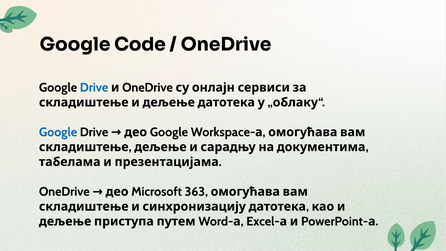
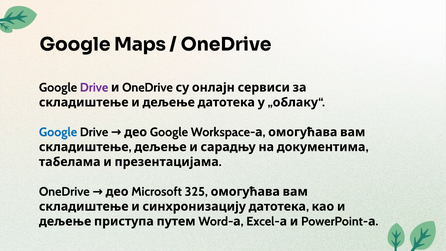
Code: Code -> Maps (140, 44)
Drive colour: blue -> purple (94, 87)
363: 363 -> 325 (196, 192)
